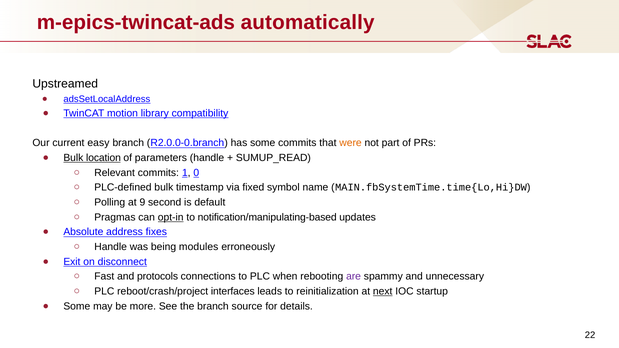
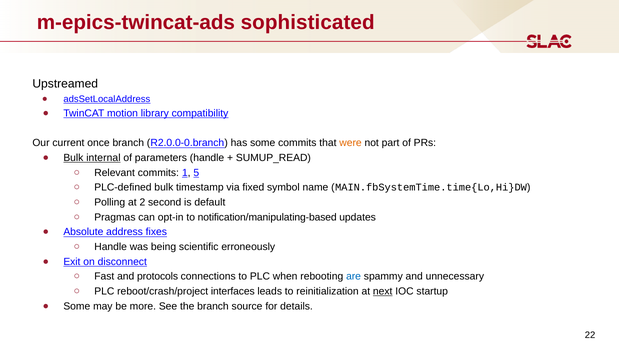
automatically: automatically -> sophisticated (308, 22)
easy: easy -> once (98, 143)
location: location -> internal (103, 158)
0: 0 -> 5 (196, 173)
9: 9 -> 2 (142, 203)
opt-in underline: present -> none (171, 217)
modules: modules -> scientific (199, 247)
are colour: purple -> blue (354, 277)
